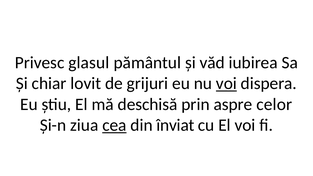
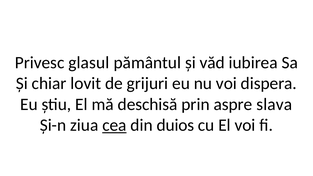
voi underline: present -> none (226, 84)
celor: celor -> slava (274, 104)
înviat: înviat -> duios (175, 125)
